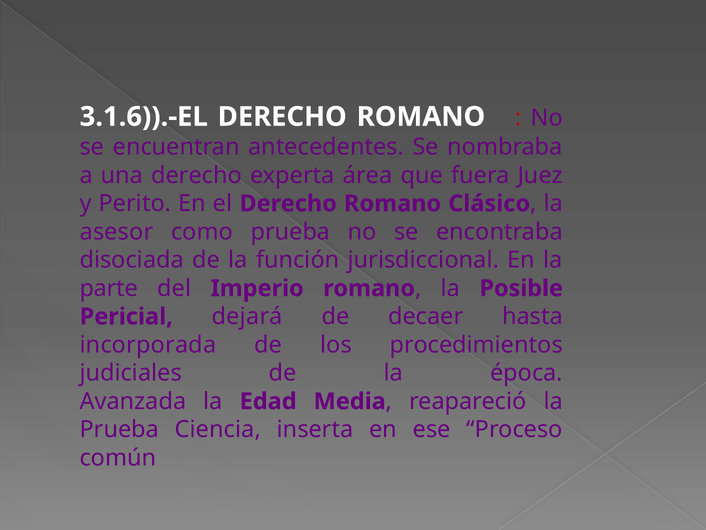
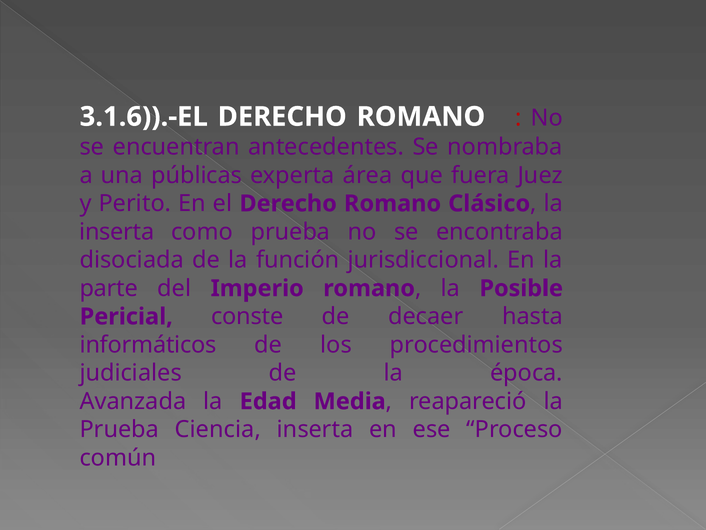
una derecho: derecho -> públicas (197, 175)
asesor: asesor -> inserta (117, 232)
dejará: dejará -> conste (247, 316)
incorporada: incorporada -> informáticos (148, 345)
